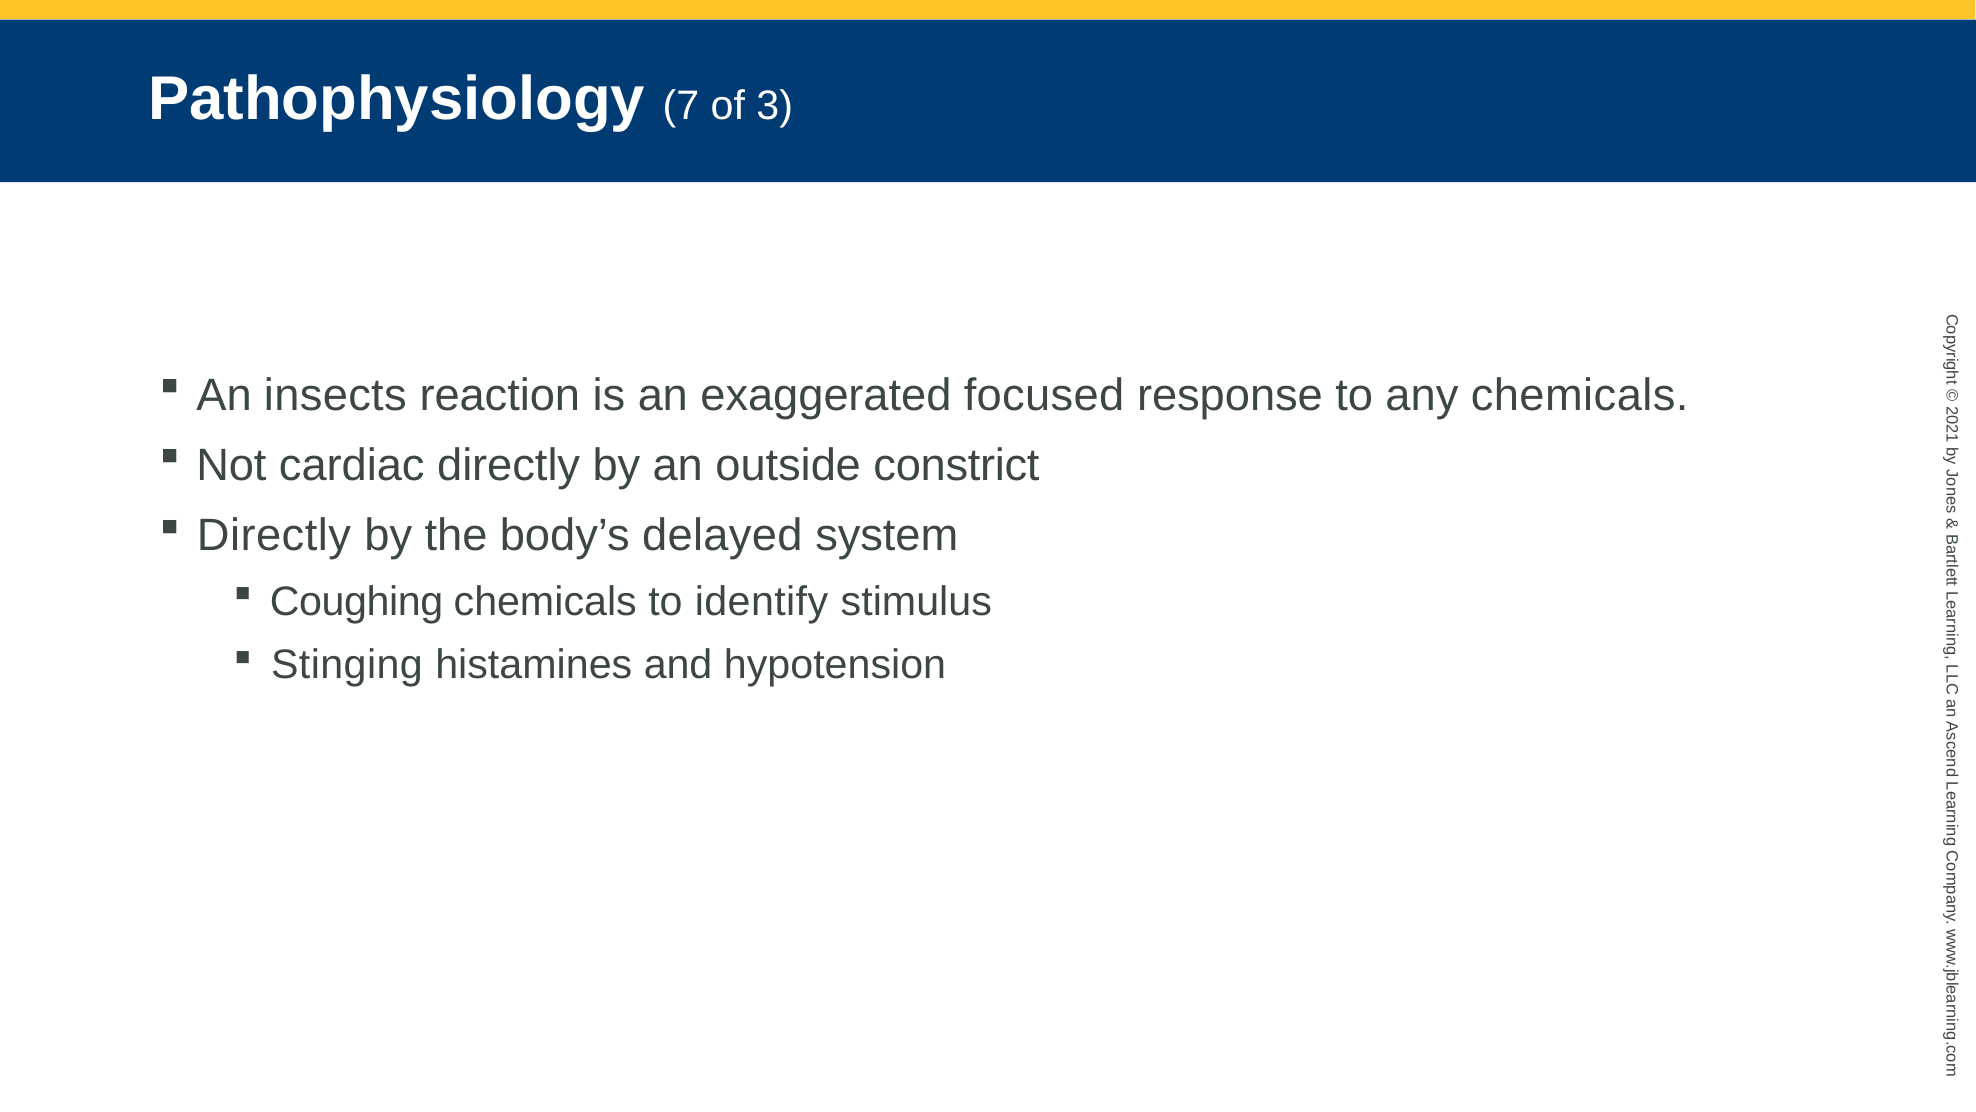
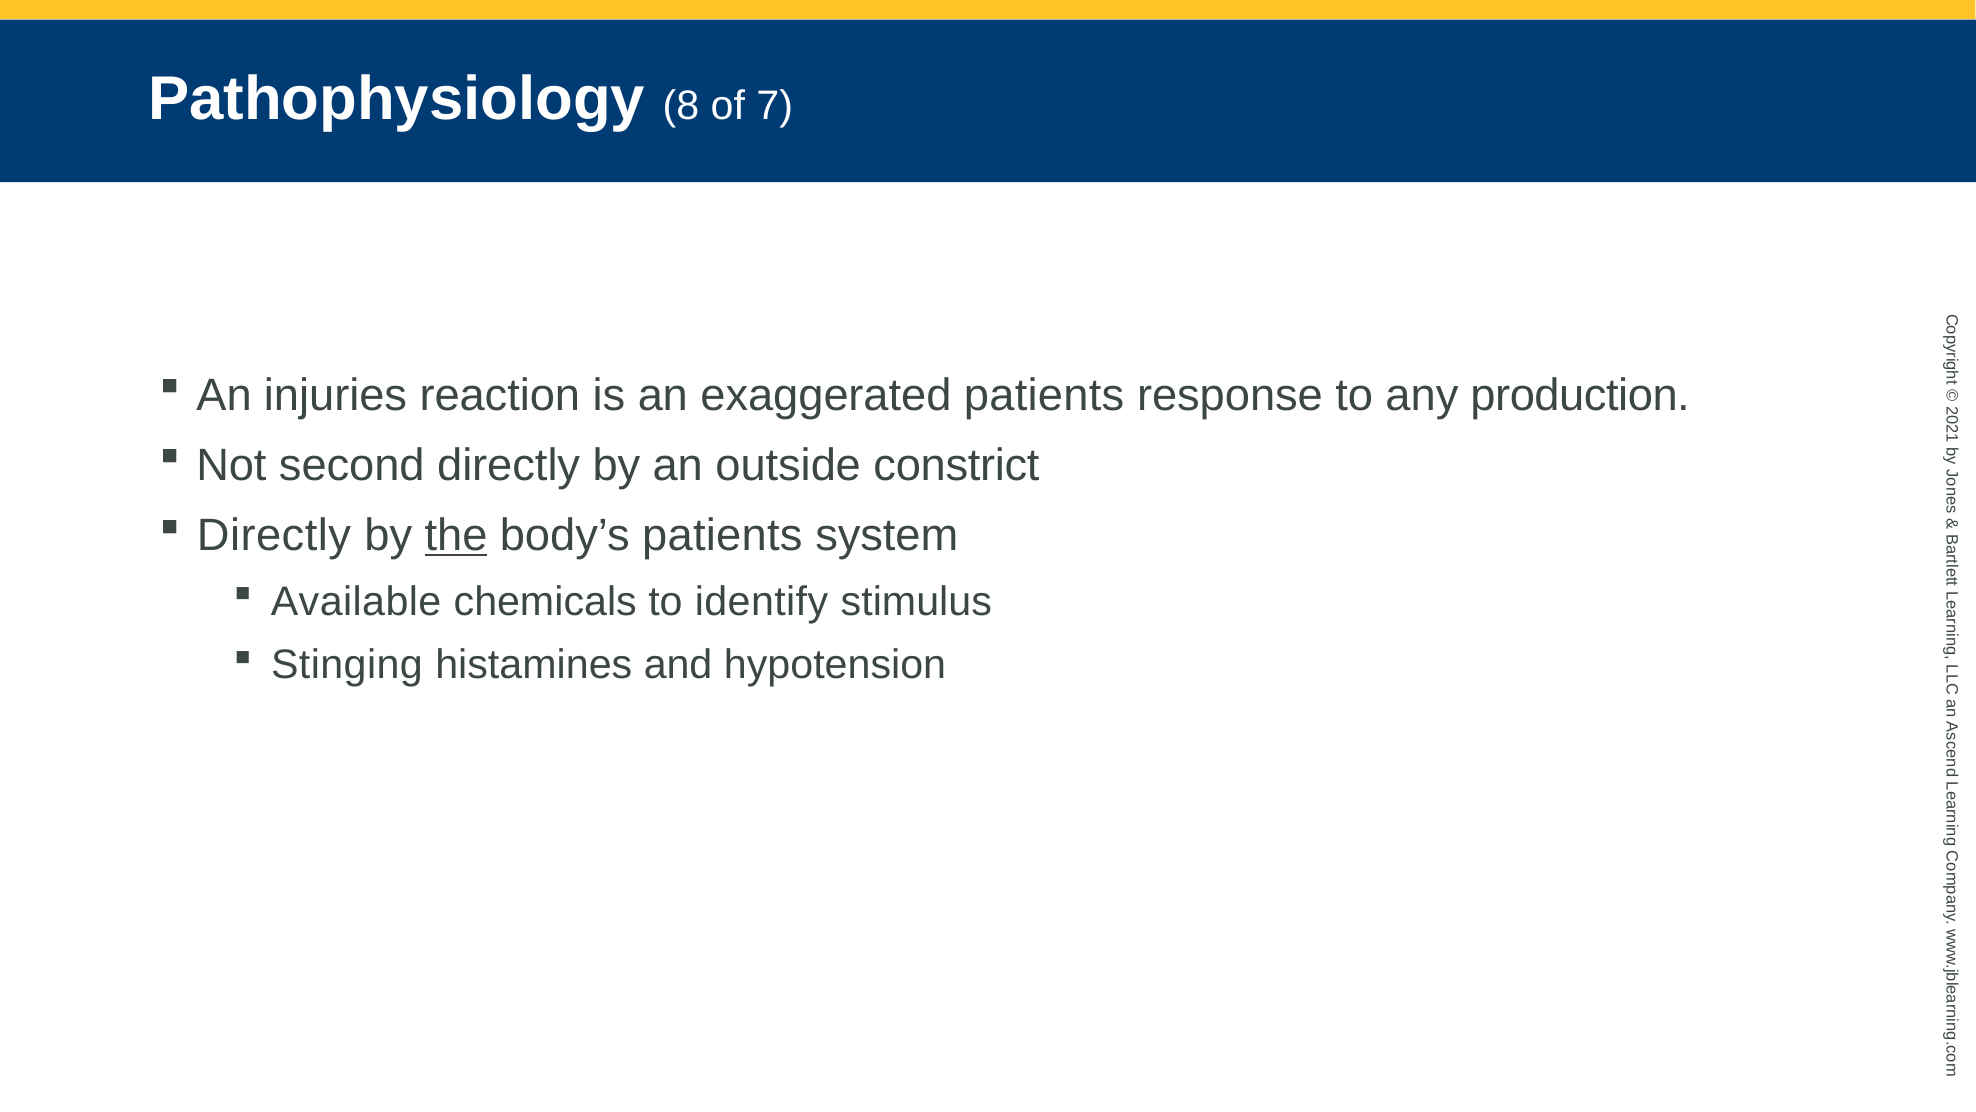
7: 7 -> 8 (681, 106)
3: 3 -> 7 (775, 106)
insects: insects -> injuries (336, 395)
exaggerated focused: focused -> patients (1044, 395)
any chemicals: chemicals -> production (1580, 395)
cardiac: cardiac -> second (352, 465)
the underline: none -> present (456, 535)
body’s delayed: delayed -> patients (722, 535)
Coughing: Coughing -> Available (356, 601)
